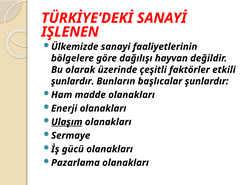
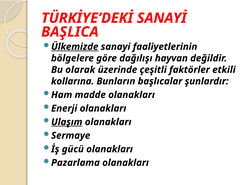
IŞLENEN: IŞLENEN -> BAŞLICA (70, 32)
Ülkemizde underline: none -> present (75, 47)
şunlardır: şunlardır -> kollarına (73, 81)
